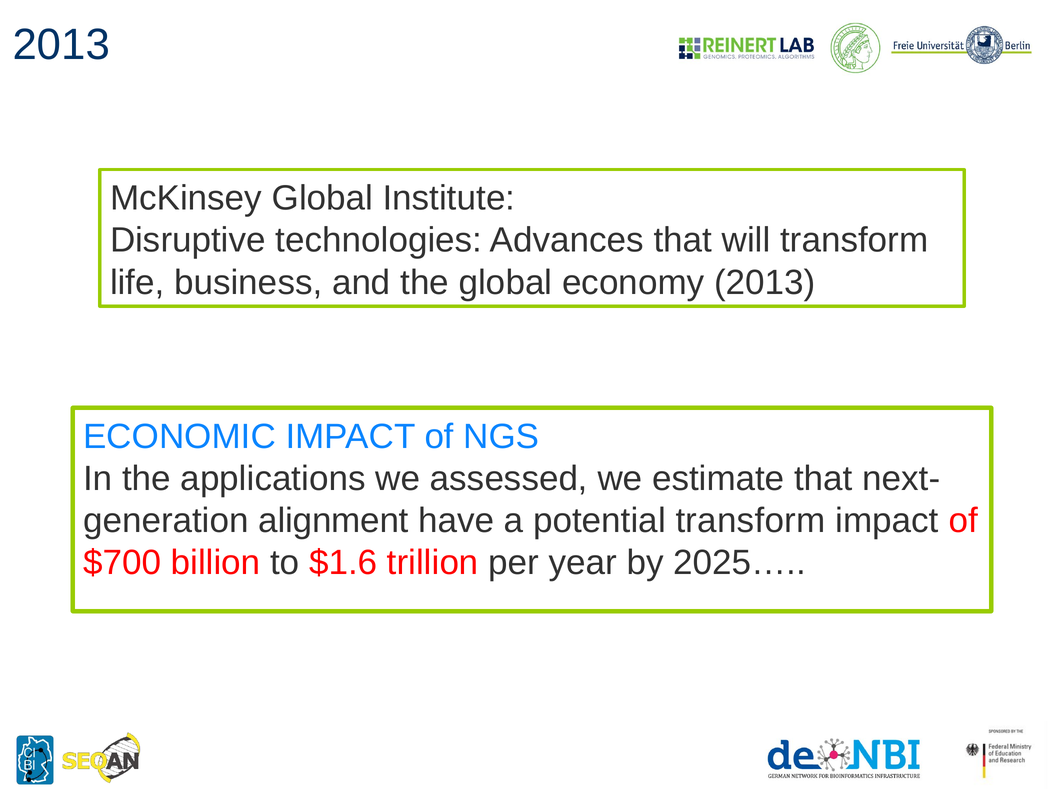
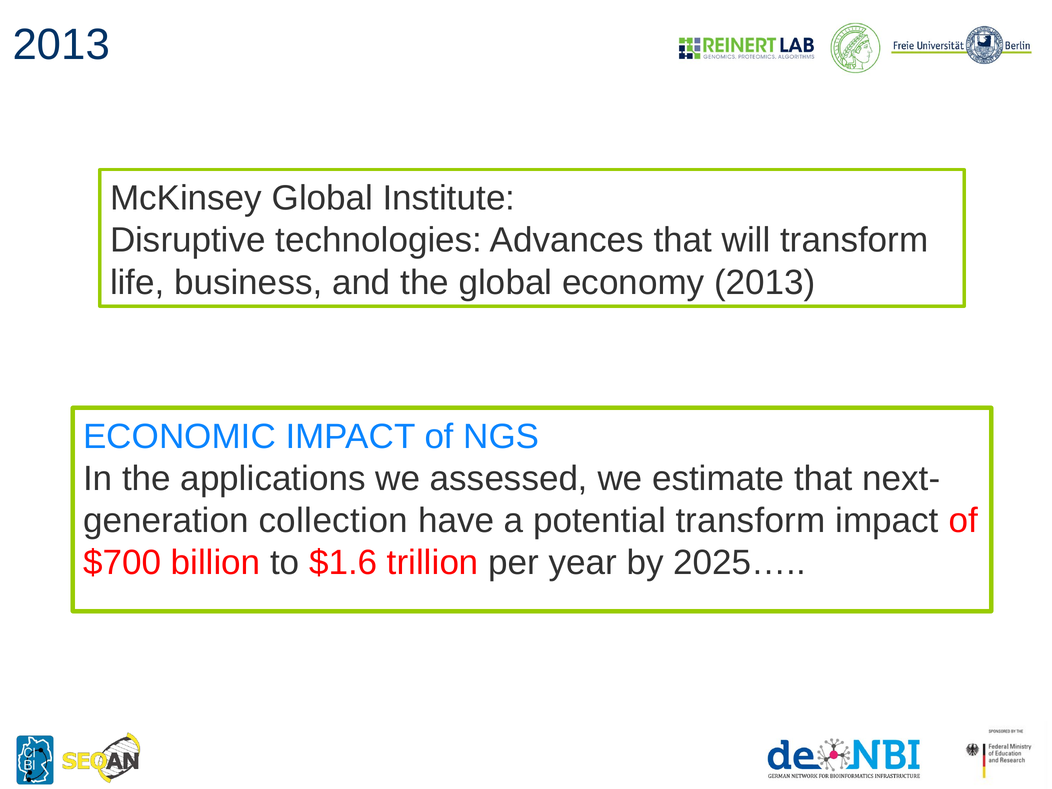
alignment: alignment -> collection (333, 521)
